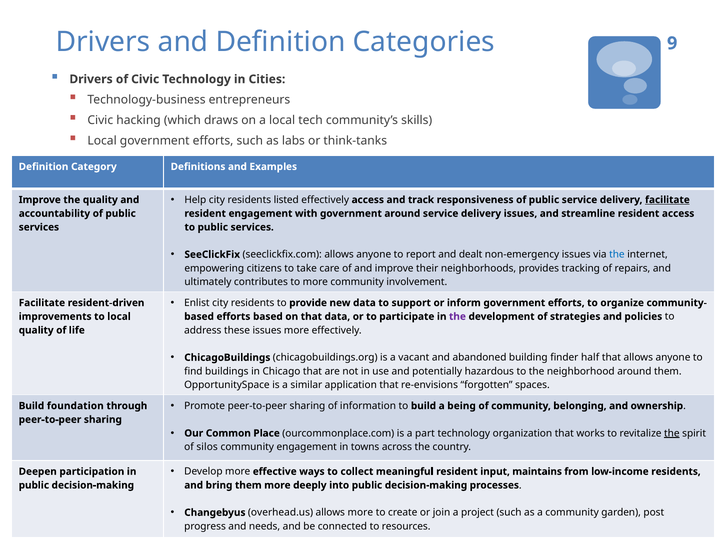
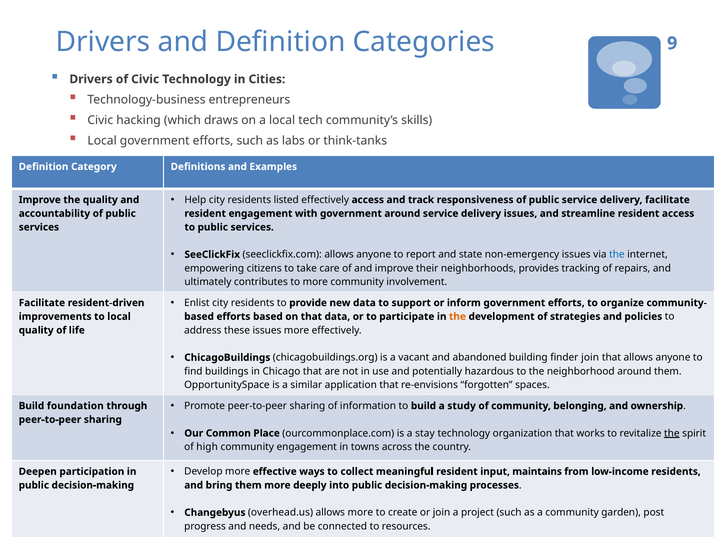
facilitate underline: present -> none (667, 200)
dealt: dealt -> state (471, 254)
the colour: purple -> orange (457, 316)
finder half: half -> join (590, 357)
being: being -> study (462, 406)
part: part -> stay (425, 433)
silos: silos -> high (207, 447)
